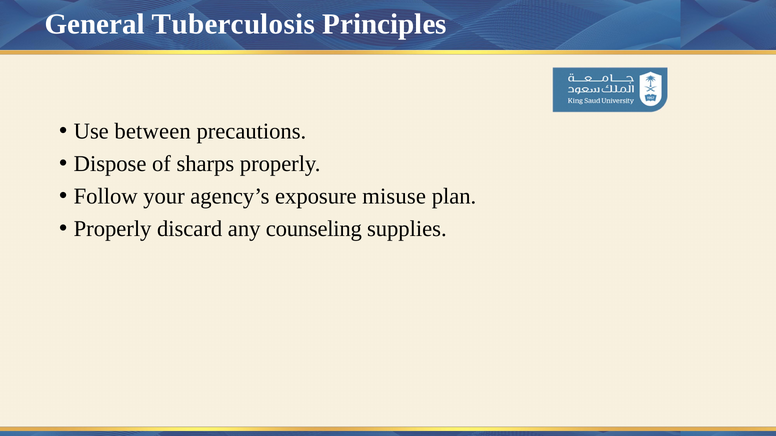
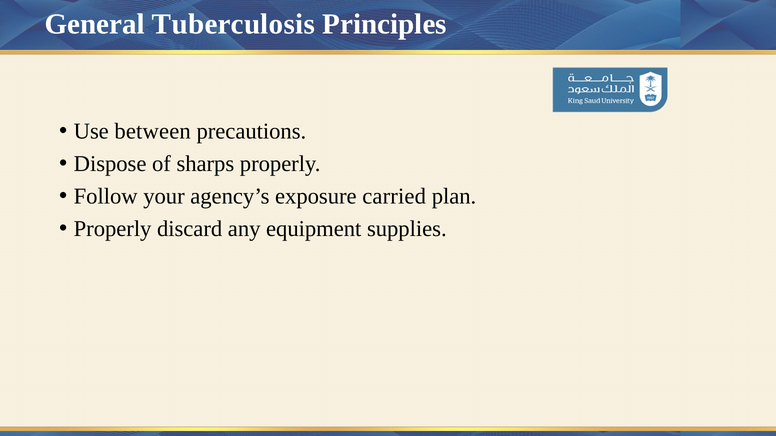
misuse: misuse -> carried (394, 196)
counseling: counseling -> equipment (314, 229)
